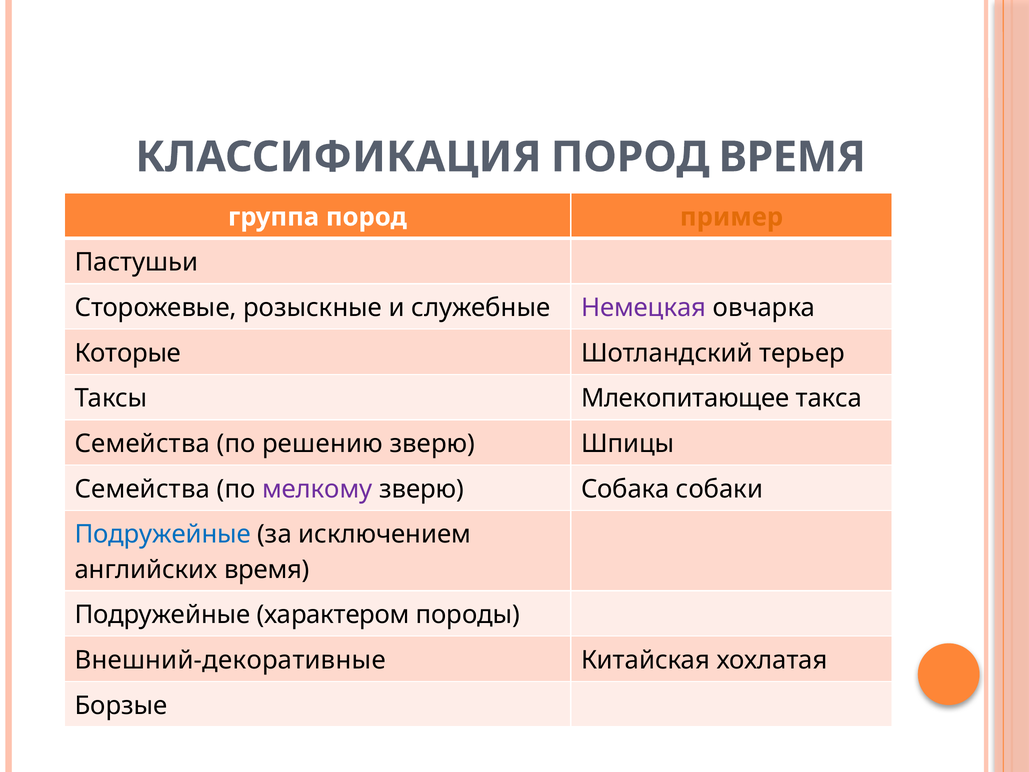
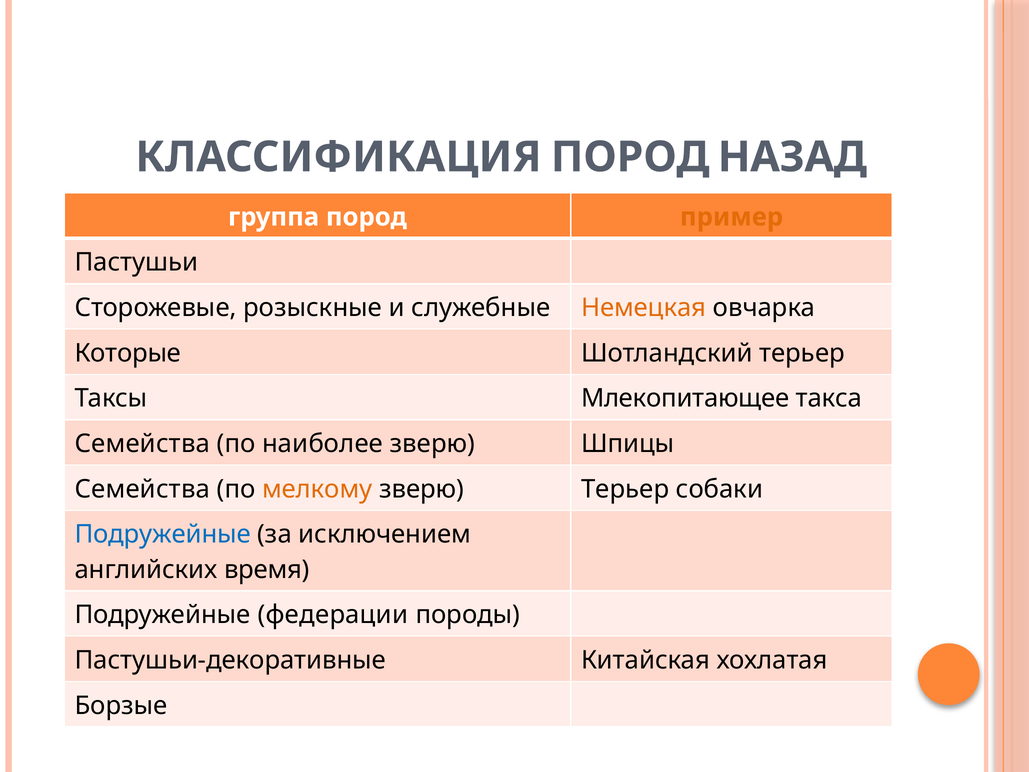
ПОРОД ВРЕМЯ: ВРЕМЯ -> НАЗАД (792, 157)
Немецкая colour: purple -> orange (644, 308)
решению: решению -> наиболее (323, 444)
мелкому colour: purple -> orange (317, 489)
зверю Собака: Собака -> Терьер (625, 489)
характером: характером -> федерации (333, 615)
Внешний-декоративные: Внешний-декоративные -> Пастушьи-декоративные (230, 660)
